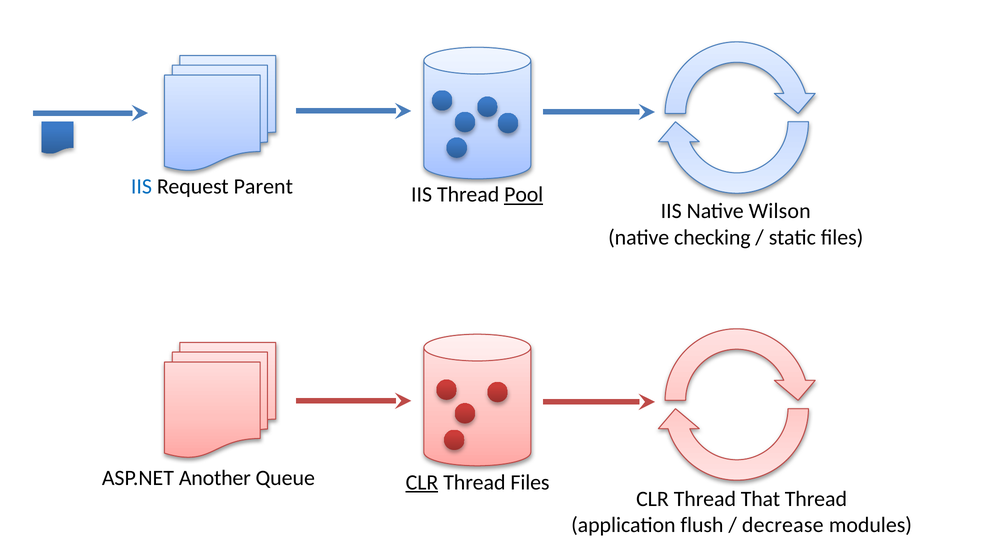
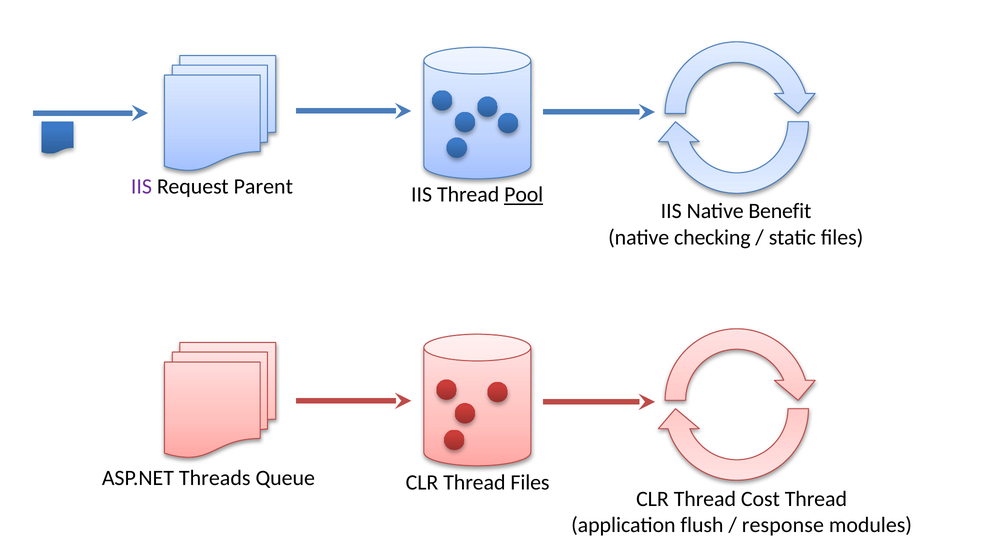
IIS colour: blue -> purple (142, 187)
Wilson: Wilson -> Benefit (780, 211)
Another: Another -> Threads (215, 478)
CLR underline: present -> none (422, 483)
That: That -> Cost (760, 499)
decrease: decrease -> response (783, 525)
